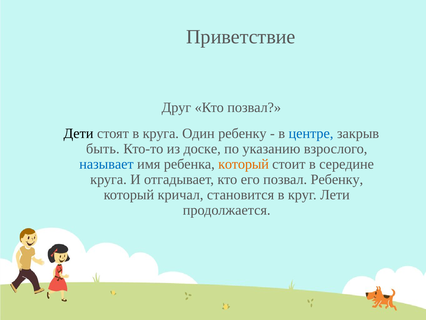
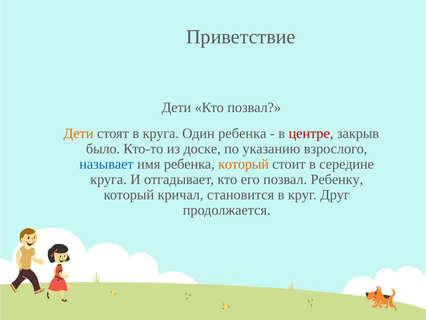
Друг: Друг -> Дети (176, 107)
Дети colour: black -> orange (79, 133)
Один ребенку: ребенку -> ребенка (242, 133)
центре colour: blue -> red (311, 133)
быть: быть -> было (103, 149)
Лети: Лети -> Друг (335, 195)
